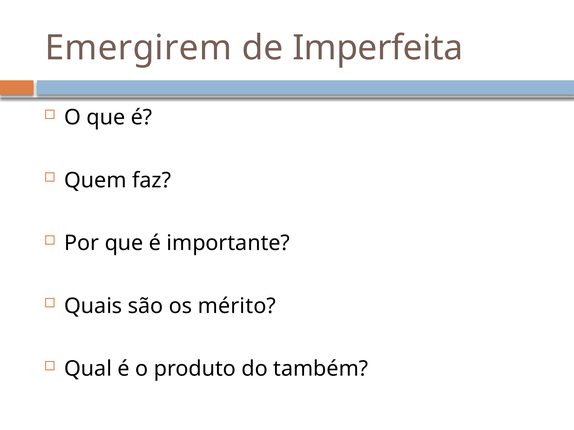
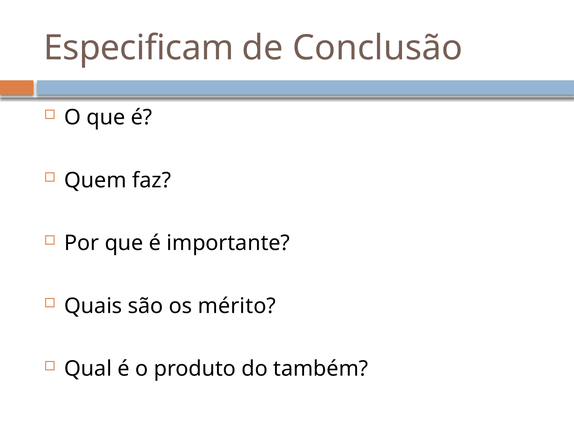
Emergirem: Emergirem -> Especificam (139, 48)
Imperfeita: Imperfeita -> Conclusão (378, 48)
